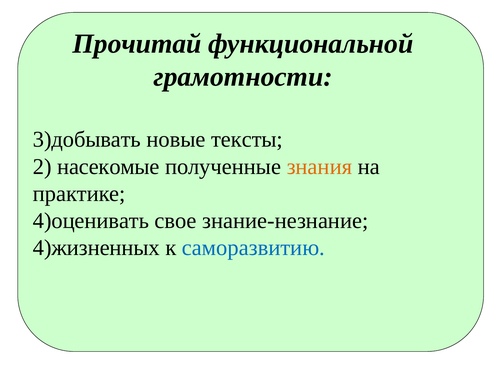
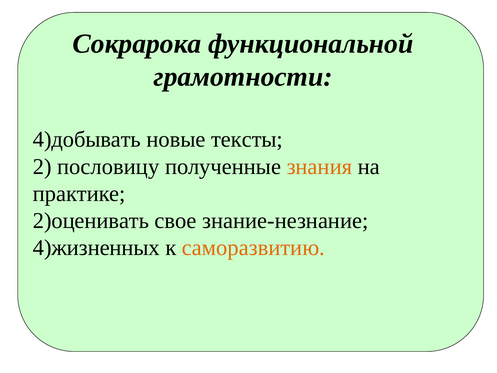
Прочитай: Прочитай -> Сокрарока (137, 44)
3)добывать: 3)добывать -> 4)добывать (87, 139)
насекомые: насекомые -> пословицу (108, 166)
4)оценивать: 4)оценивать -> 2)оценивать (91, 221)
саморазвитию colour: blue -> orange (253, 248)
